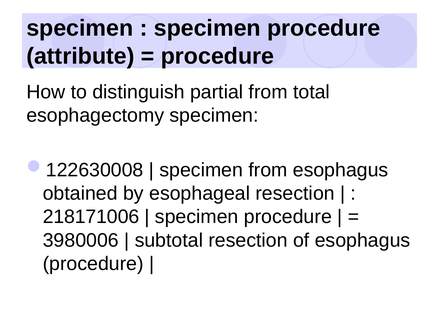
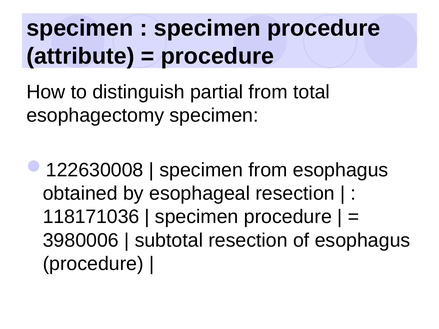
218171006: 218171006 -> 118171036 (91, 217)
